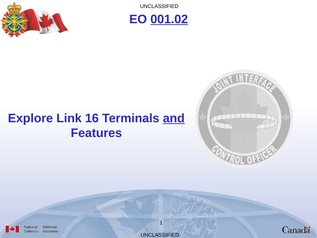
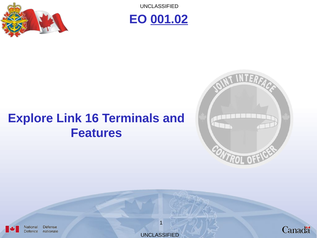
and underline: present -> none (174, 118)
